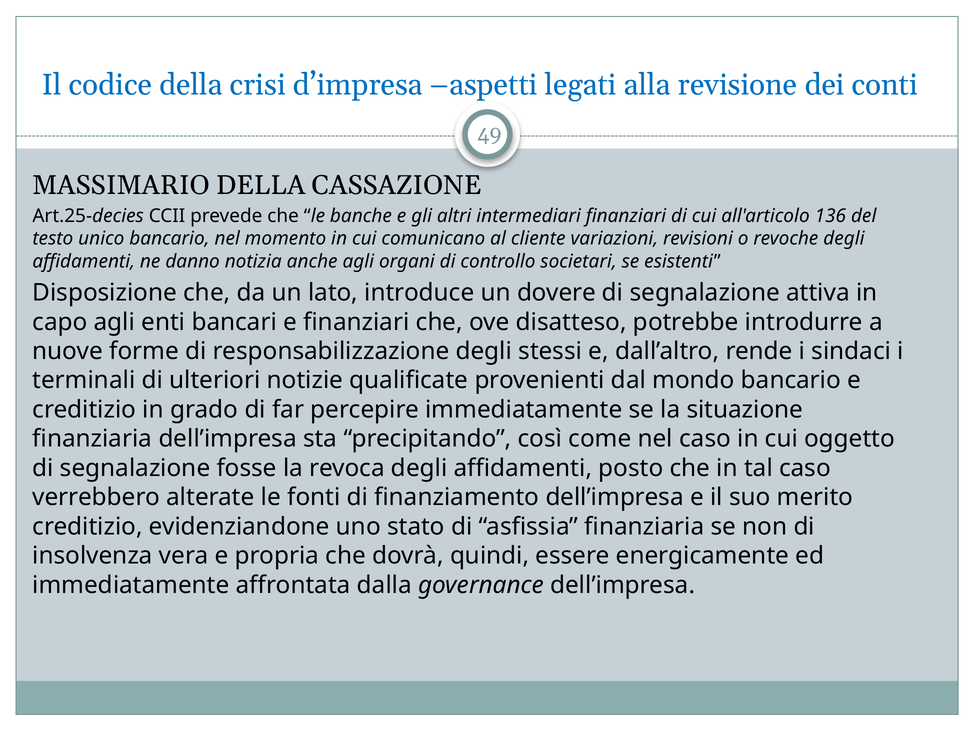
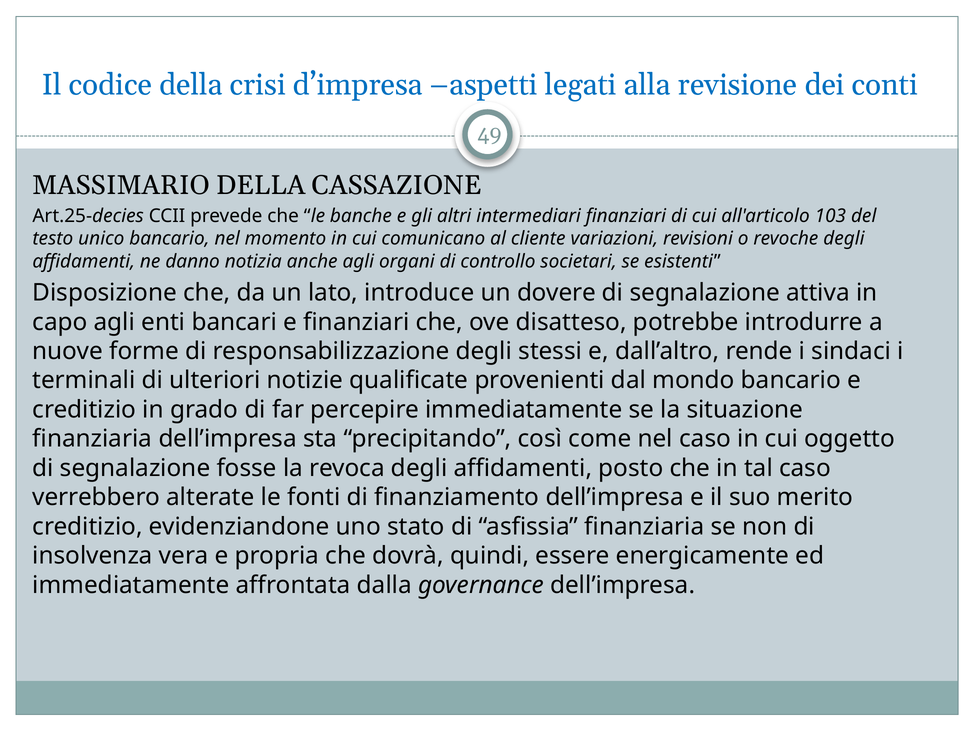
136: 136 -> 103 (830, 216)
